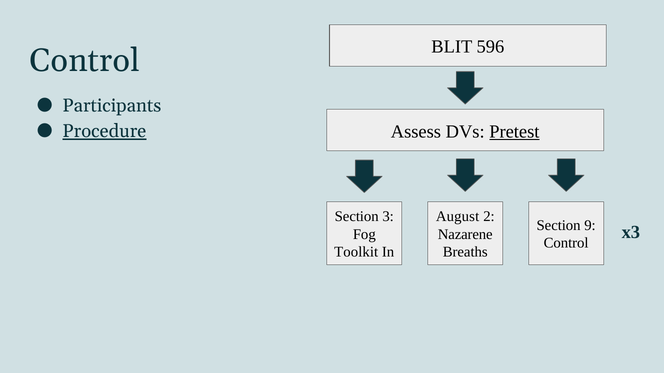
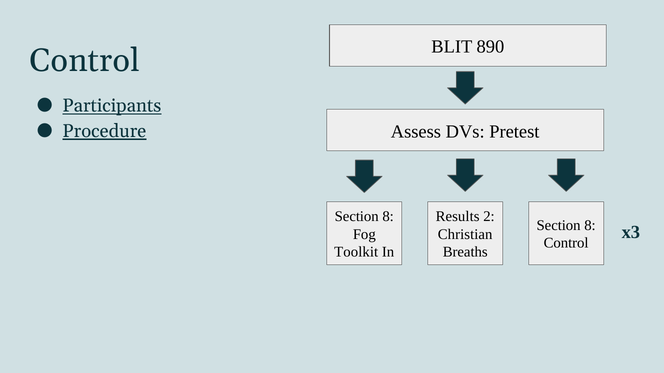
596: 596 -> 890 (490, 47)
Participants underline: none -> present (112, 106)
Pretest underline: present -> none (514, 132)
3: 3 -> 8 (388, 217)
August: August -> Results (458, 217)
9: 9 -> 8 (590, 226)
Nazarene: Nazarene -> Christian (465, 235)
